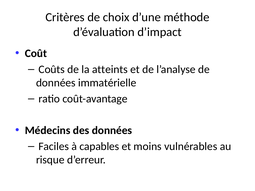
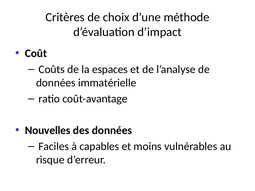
atteints: atteints -> espaces (110, 69)
Médecins: Médecins -> Nouvelles (48, 131)
